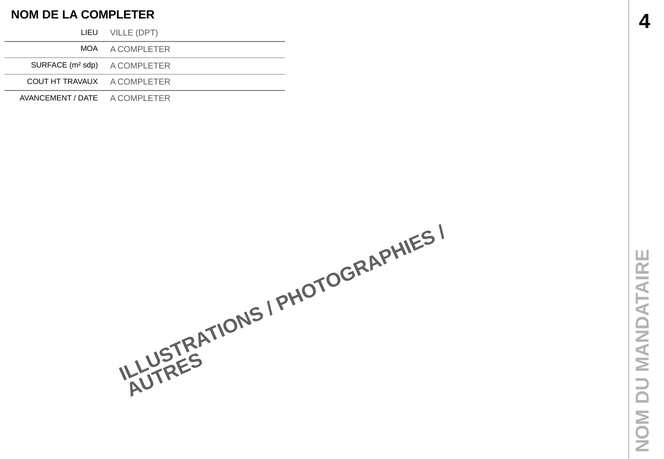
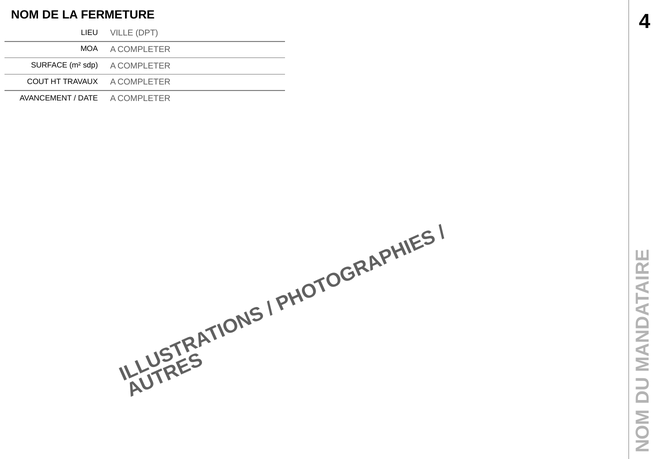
LA COMPLETER: COMPLETER -> FERMETURE (118, 15)
